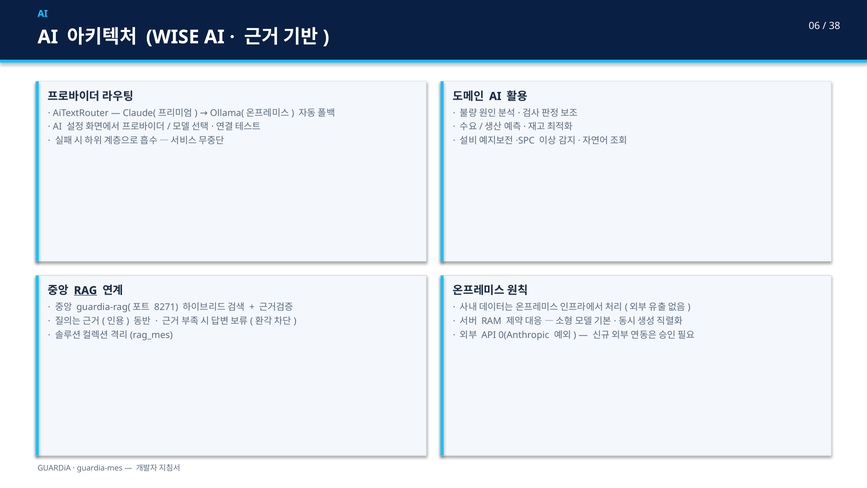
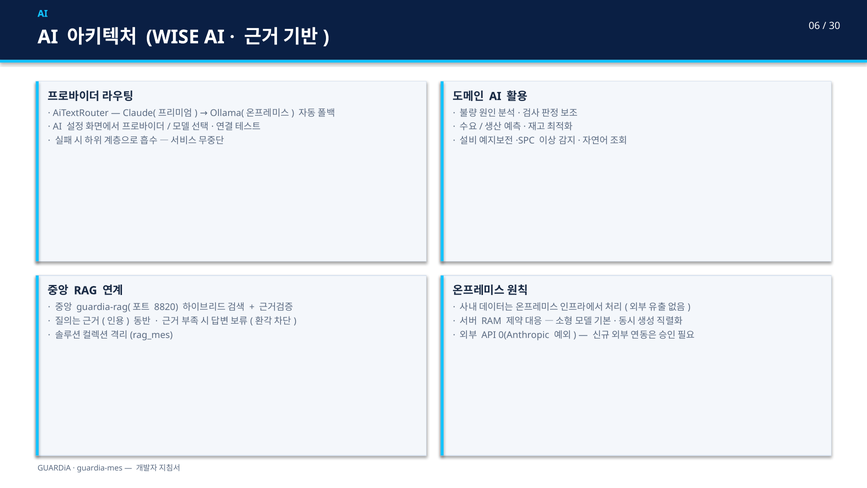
38: 38 -> 30 (835, 26)
RAG underline: present -> none (85, 290)
8271: 8271 -> 8820 (166, 307)
